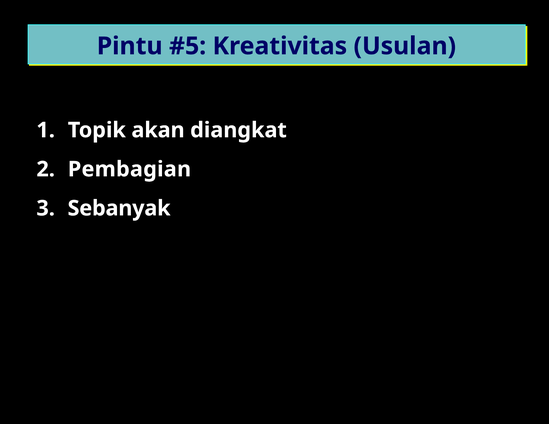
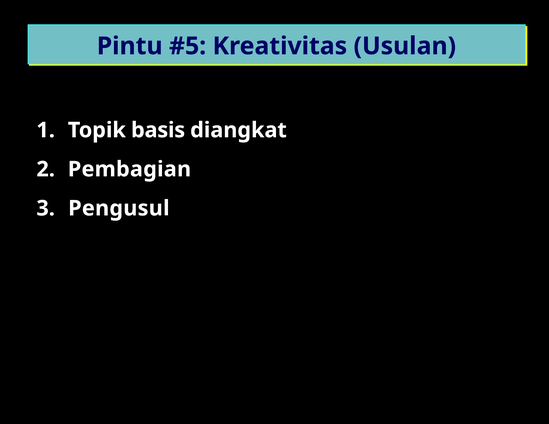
akan: akan -> basis (158, 130)
Sebanyak: Sebanyak -> Pengusul (119, 208)
